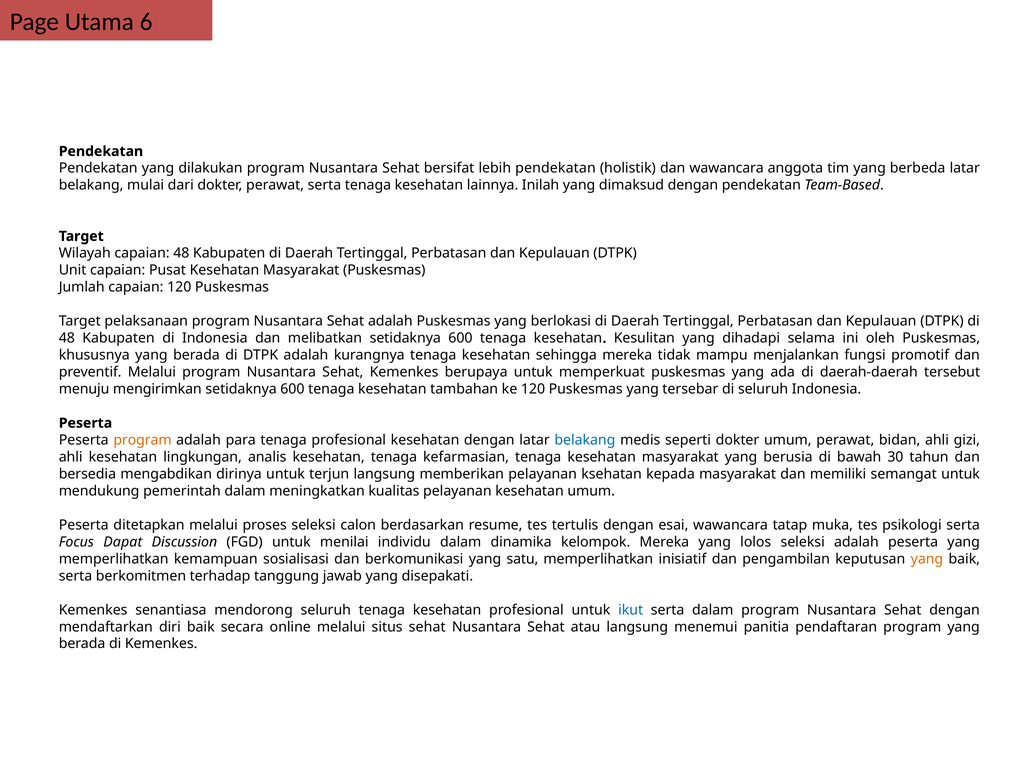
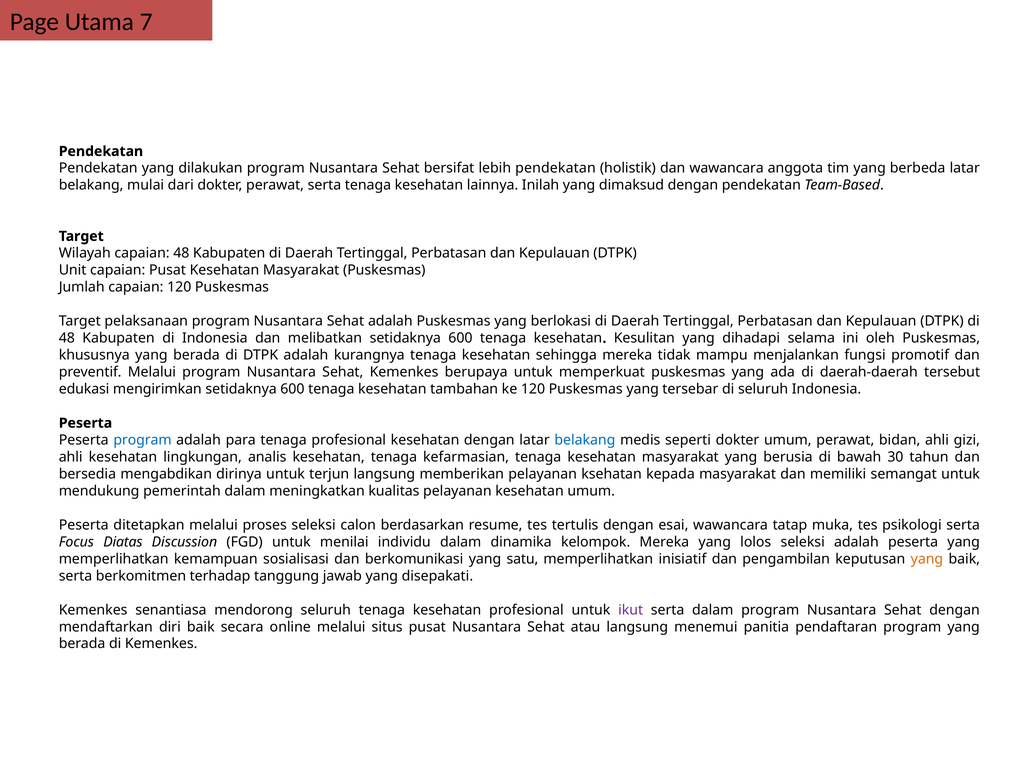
6: 6 -> 7 (146, 22)
menuju: menuju -> edukasi (84, 389)
program colour: orange -> blue (143, 440)
Dapat: Dapat -> Diatas (123, 542)
ikut colour: blue -> purple (631, 610)
situs sehat: sehat -> pusat (427, 627)
